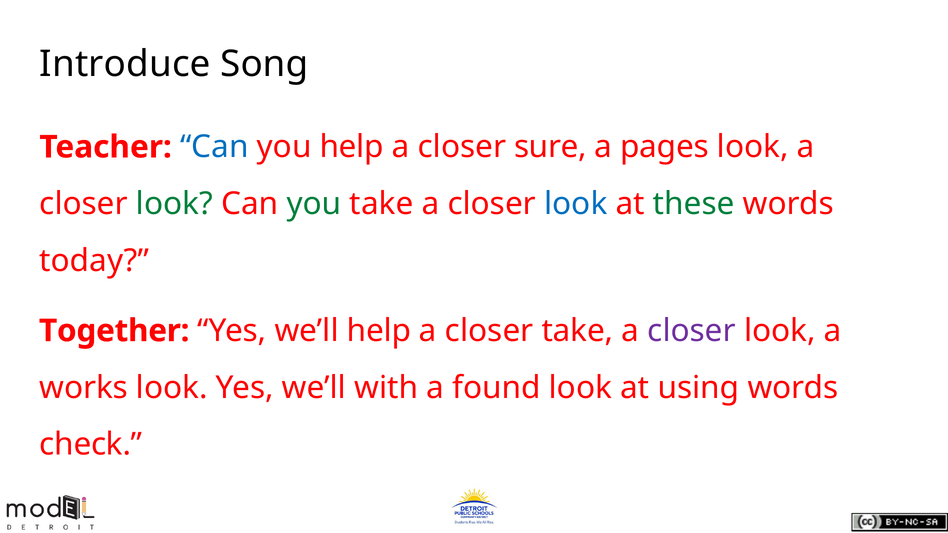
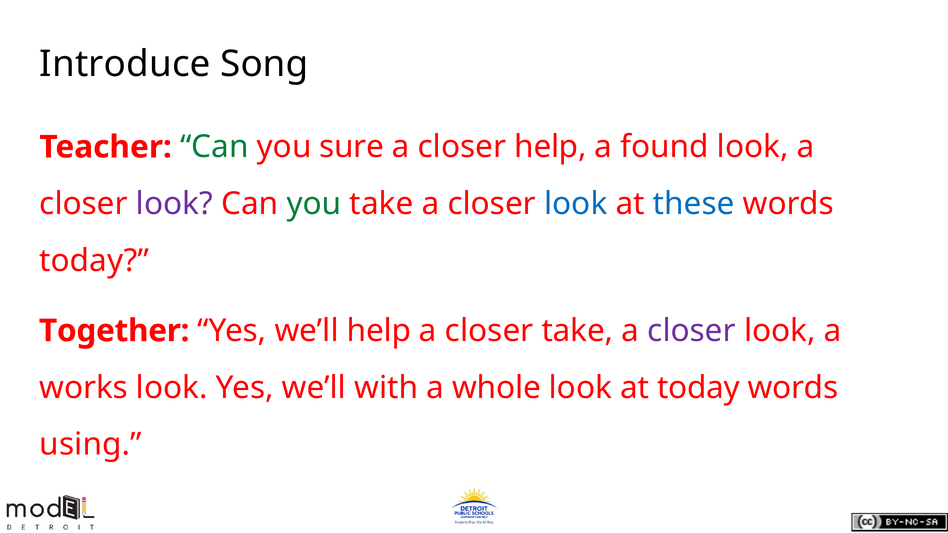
Can colour: blue -> green (214, 147)
you help: help -> sure (352, 147)
closer sure: sure -> help (550, 147)
pages: pages -> found (664, 147)
look colour: green -> purple (174, 204)
these colour: green -> blue (694, 204)
found: found -> whole (497, 388)
at using: using -> today (699, 388)
check: check -> using (91, 445)
